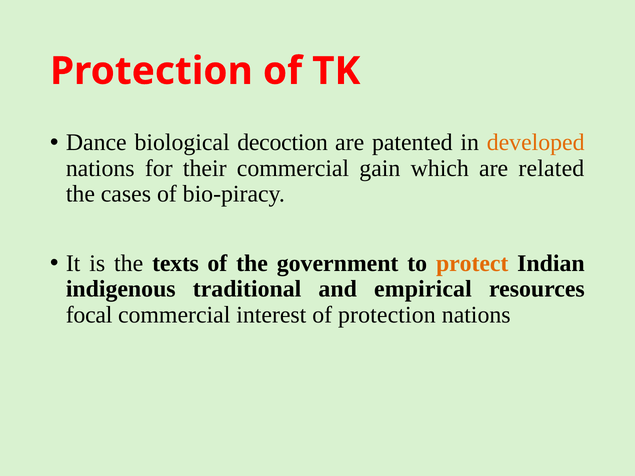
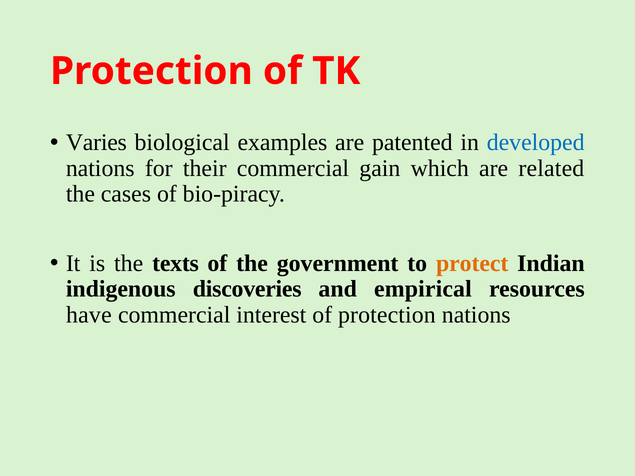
Dance: Dance -> Varies (96, 143)
decoction: decoction -> examples (282, 143)
developed colour: orange -> blue (536, 143)
traditional: traditional -> discoveries (247, 289)
focal: focal -> have (89, 315)
